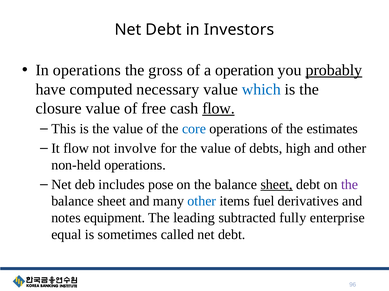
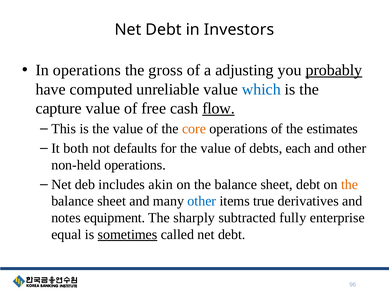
operation: operation -> adjusting (244, 70)
necessary: necessary -> unreliable (168, 89)
closure: closure -> capture (59, 109)
core colour: blue -> orange (194, 129)
It flow: flow -> both (76, 149)
involve: involve -> defaults (135, 149)
high: high -> each (298, 149)
pose: pose -> akin (161, 185)
sheet underline: present -> none (277, 185)
the colour: purple -> orange (350, 185)
fuel: fuel -> true (264, 202)
leading: leading -> sharply (194, 218)
sometimes underline: none -> present (128, 235)
